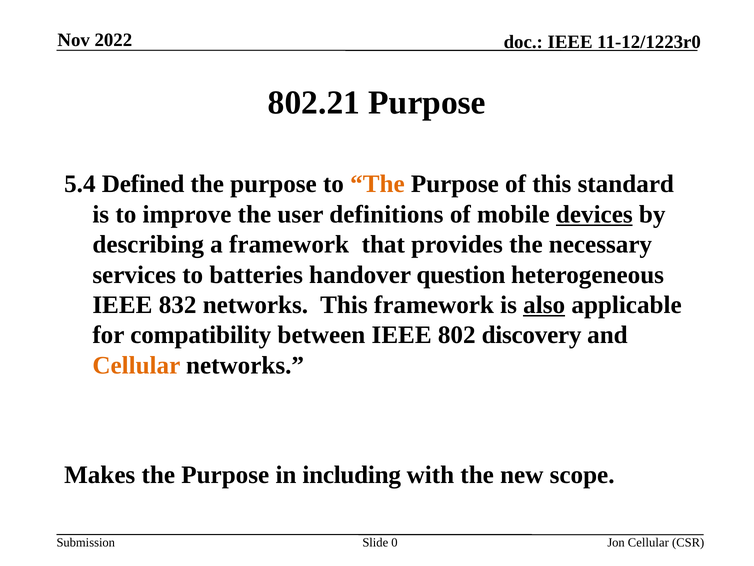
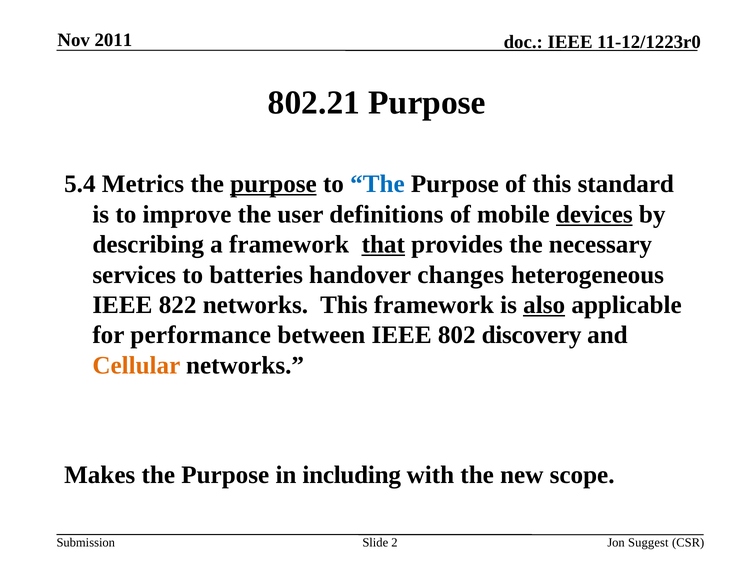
2022: 2022 -> 2011 (113, 40)
Defined: Defined -> Metrics (143, 184)
purpose underline: none -> present (273, 184)
The colour: orange -> blue (377, 184)
that underline: none -> present (383, 244)
question: question -> changes (461, 274)
832: 832 -> 822 (178, 305)
compatibility: compatibility -> performance (201, 335)
0: 0 -> 2 (395, 542)
Jon Cellular: Cellular -> Suggest (648, 542)
